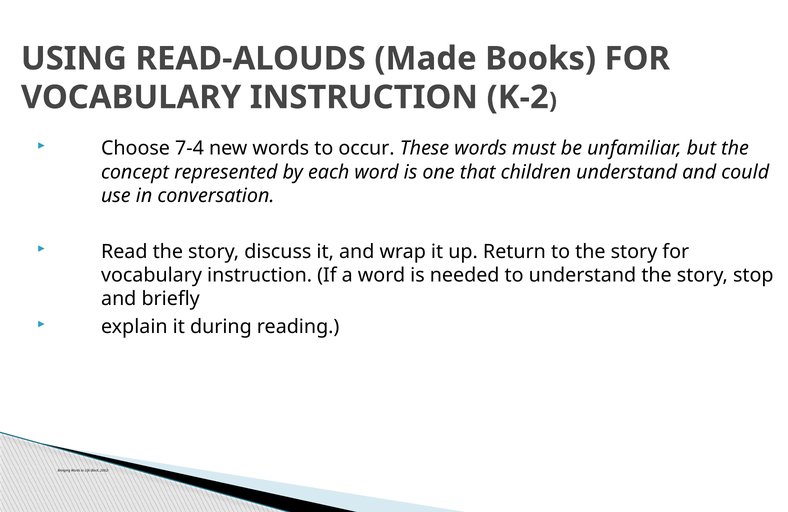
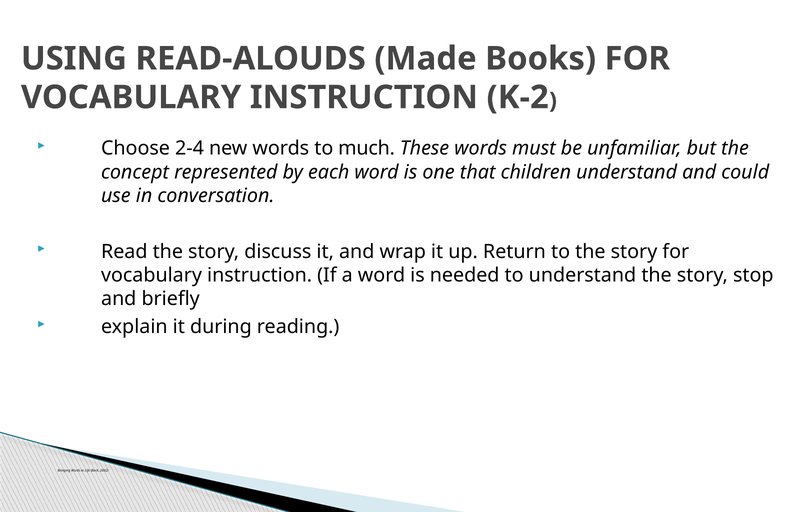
7-4: 7-4 -> 2-4 (189, 148)
occur: occur -> much (367, 148)
